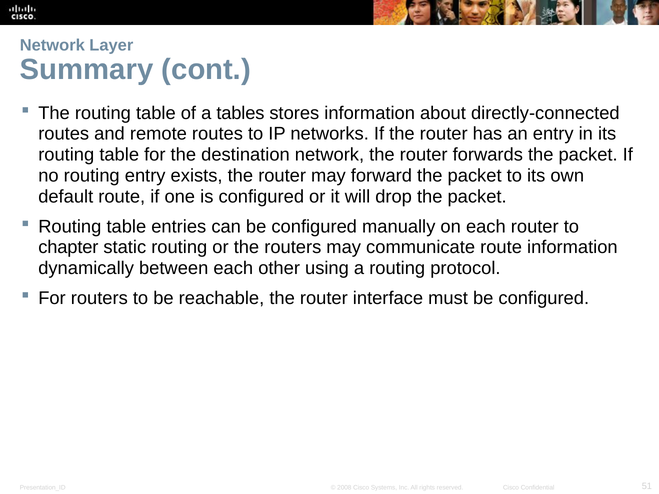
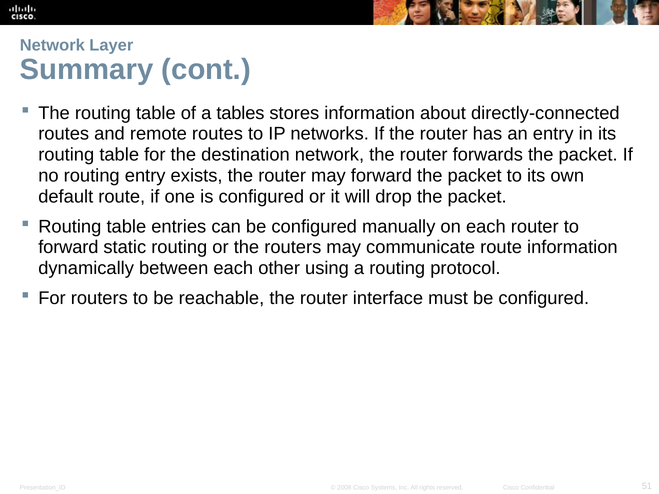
chapter: chapter -> forward (68, 248)
